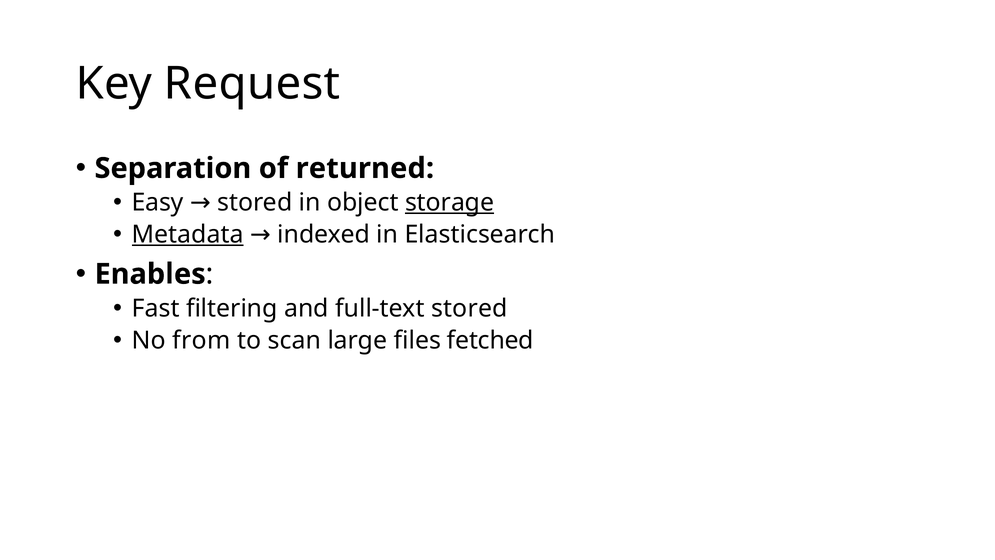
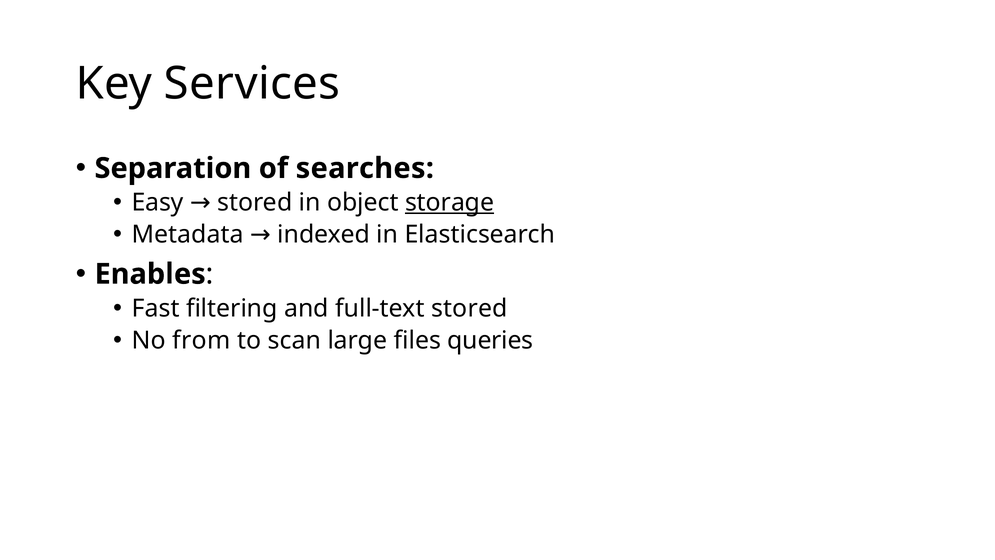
Request: Request -> Services (252, 84)
returned: returned -> searches (365, 168)
Metadata underline: present -> none (188, 235)
fetched: fetched -> queries (490, 340)
